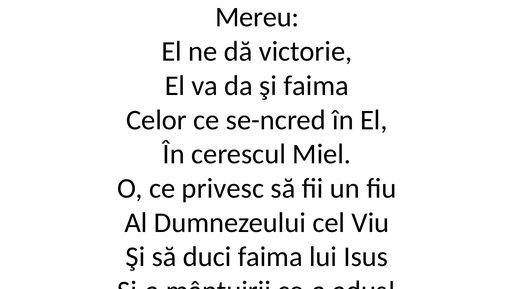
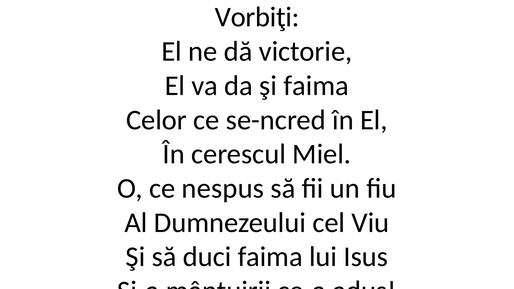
Mereu: Mereu -> Vorbiţi (257, 17)
privesc: privesc -> nespus (223, 189)
